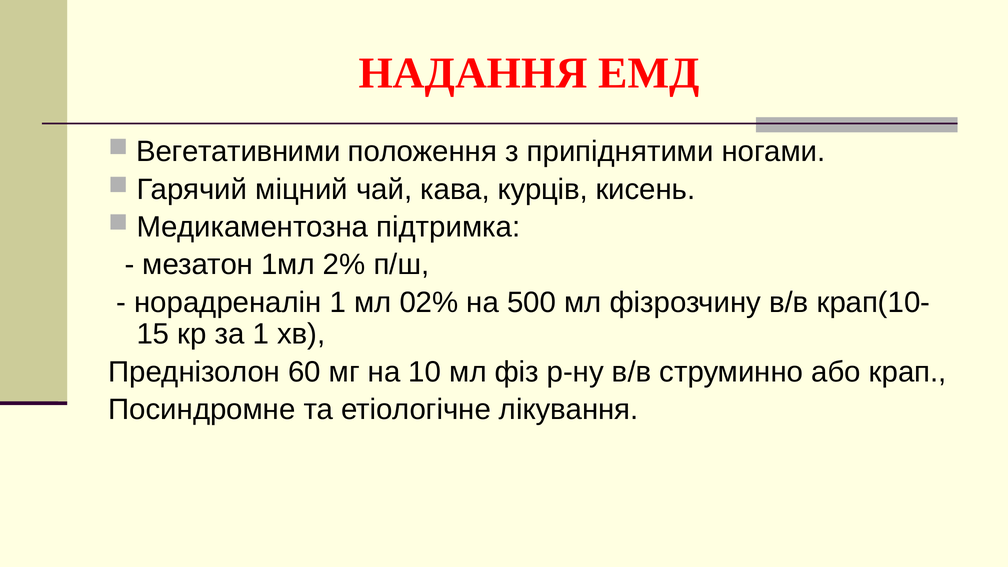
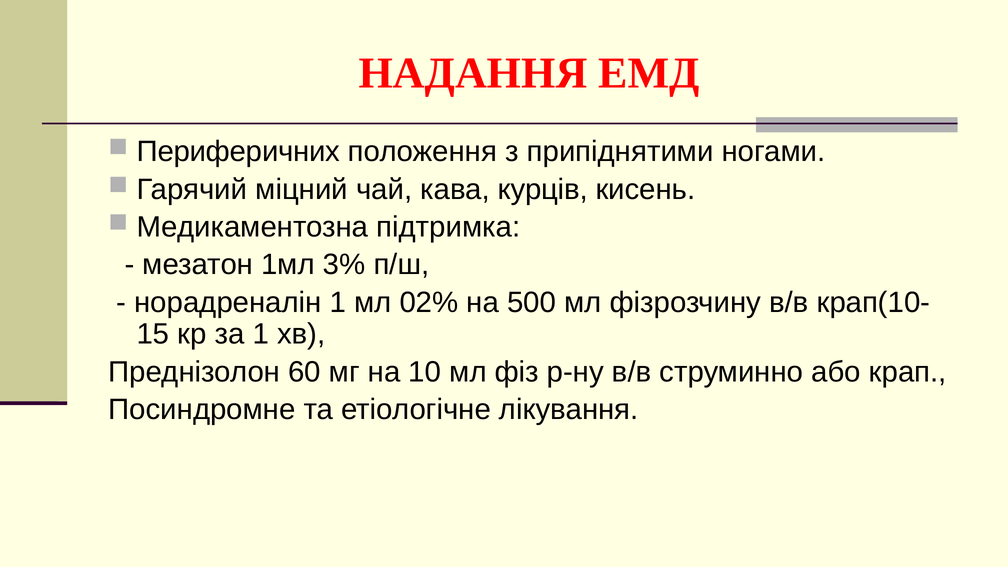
Вегетативними: Вегетативними -> Периферичних (238, 152)
2%: 2% -> 3% (344, 265)
